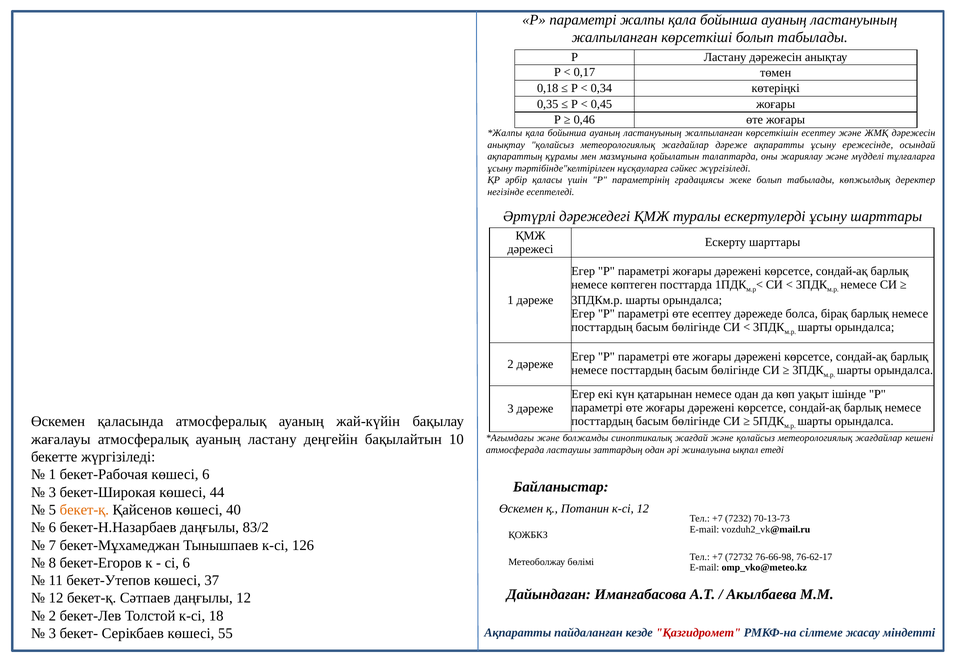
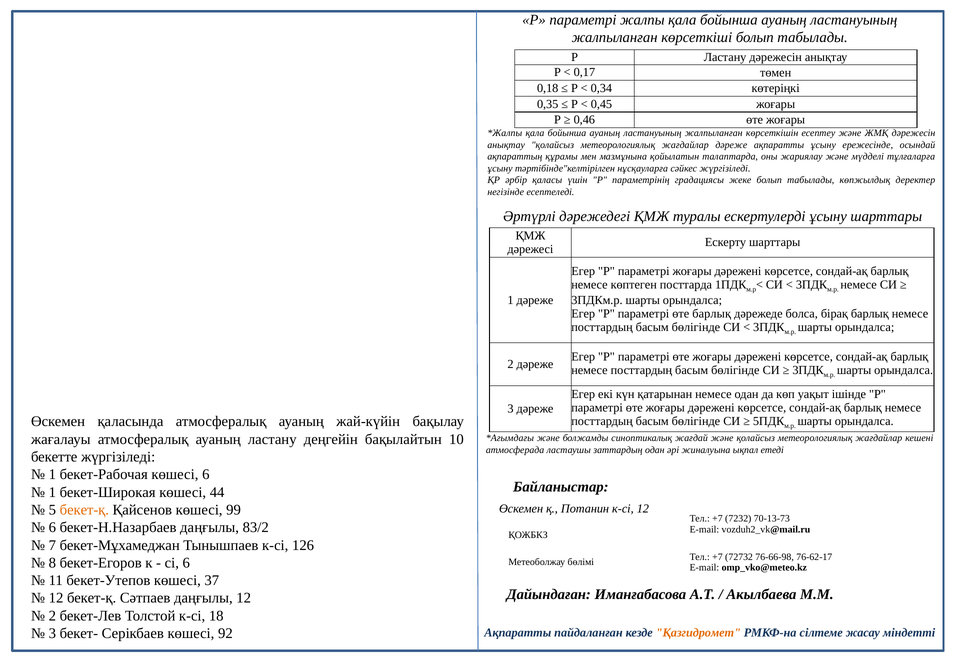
өте есептеу: есептеу -> барлық (712, 313)
3: 3 -> 1 (52, 492)
40: 40 -> 99 (234, 510)
55: 55 -> 92 (225, 633)
Қазгидромет colour: red -> orange (698, 633)
